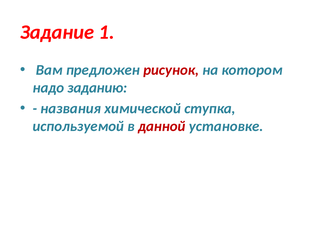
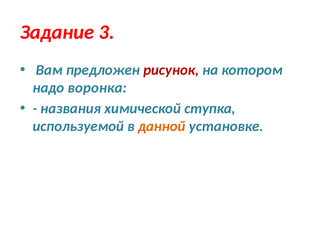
1: 1 -> 3 (107, 32)
заданию: заданию -> воронка (97, 88)
данной colour: red -> orange (162, 127)
